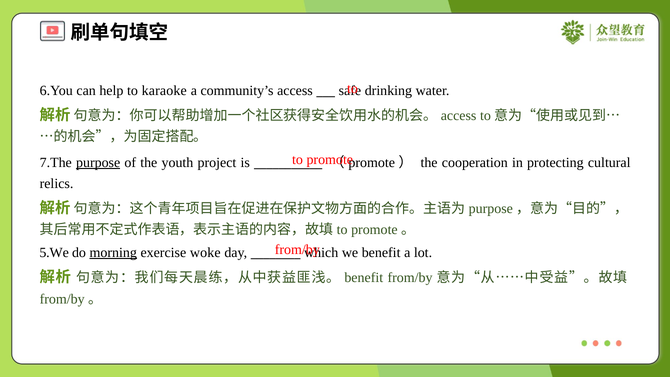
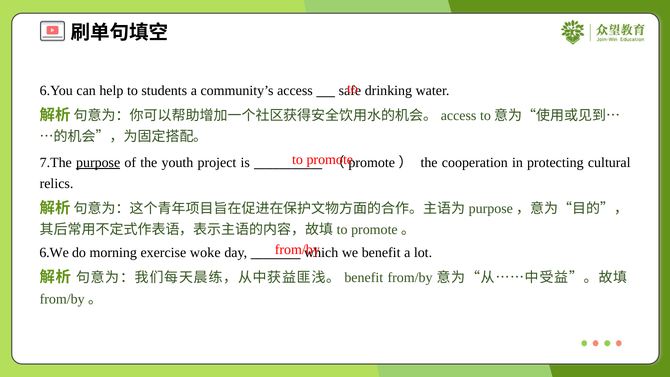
karaoke: karaoke -> students (164, 90)
5.We: 5.We -> 6.We (54, 252)
morning underline: present -> none (113, 252)
